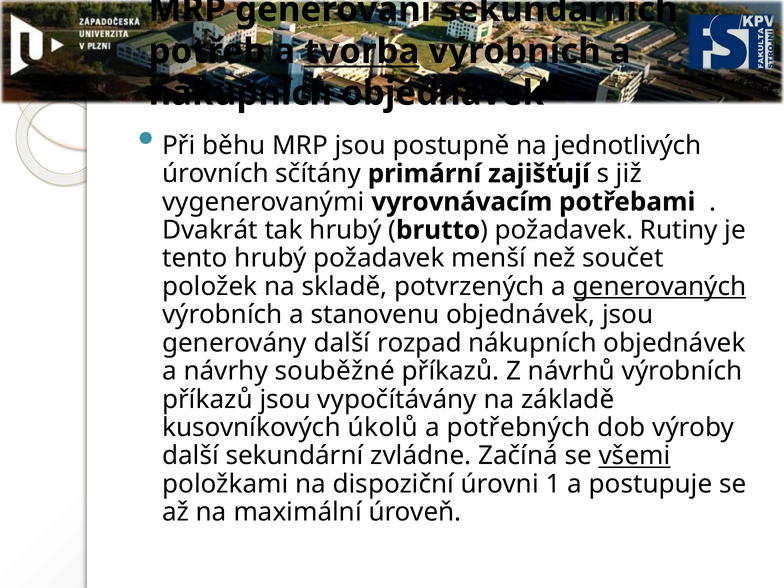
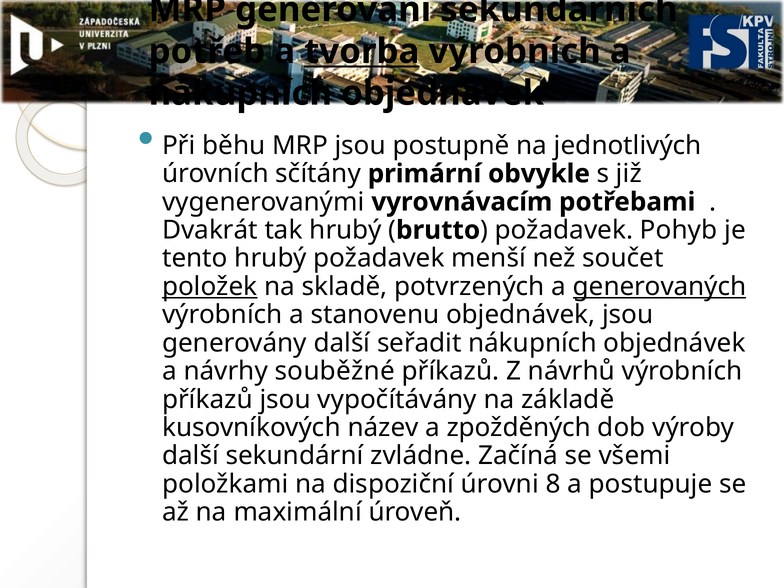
zajišťují: zajišťují -> obvykle (539, 174)
Rutiny: Rutiny -> Pohyb (679, 230)
položek underline: none -> present (210, 287)
rozpad: rozpad -> seřadit (419, 343)
úkolů: úkolů -> název (383, 428)
potřebných: potřebných -> zpožděných (519, 428)
všemi underline: present -> none (635, 456)
1: 1 -> 8 (553, 484)
